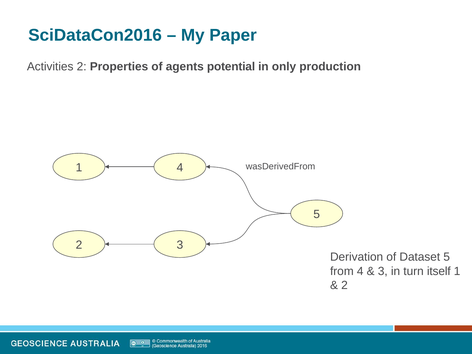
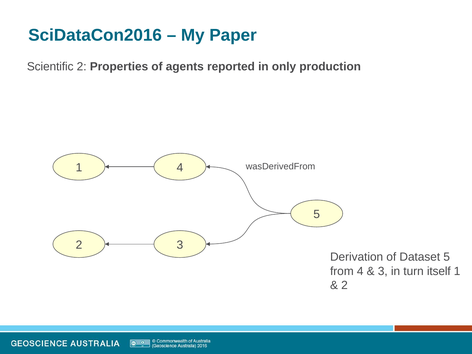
Activities: Activities -> Scientific (50, 67)
potential: potential -> reported (231, 67)
